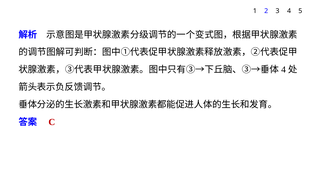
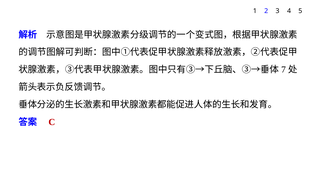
4: 4 -> 7 (284, 70)
